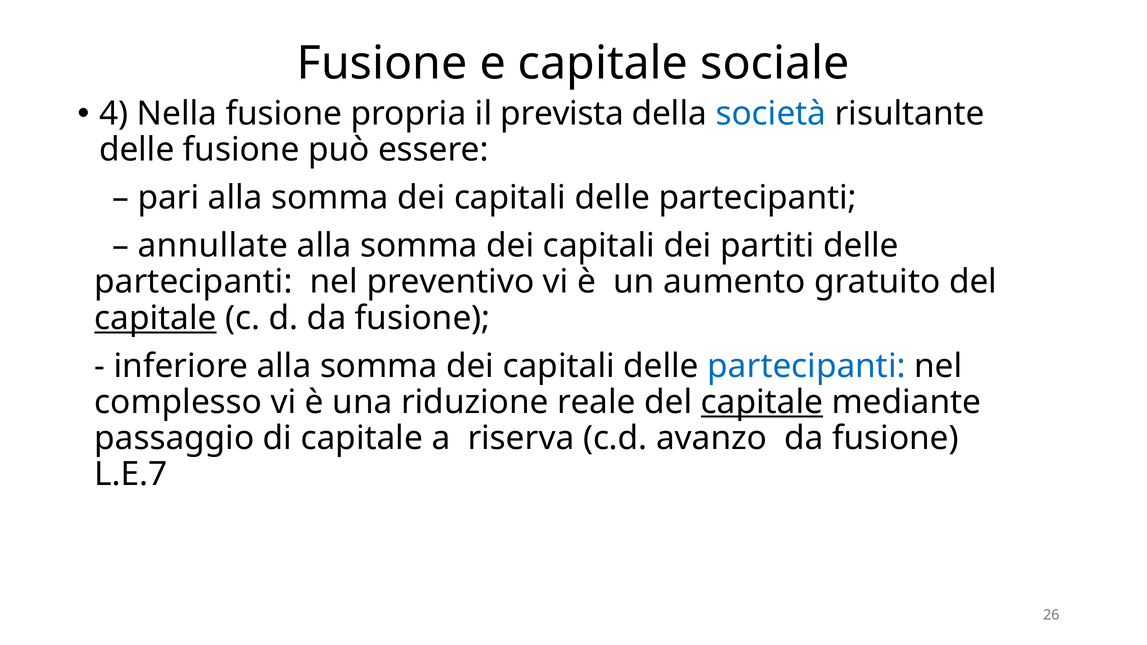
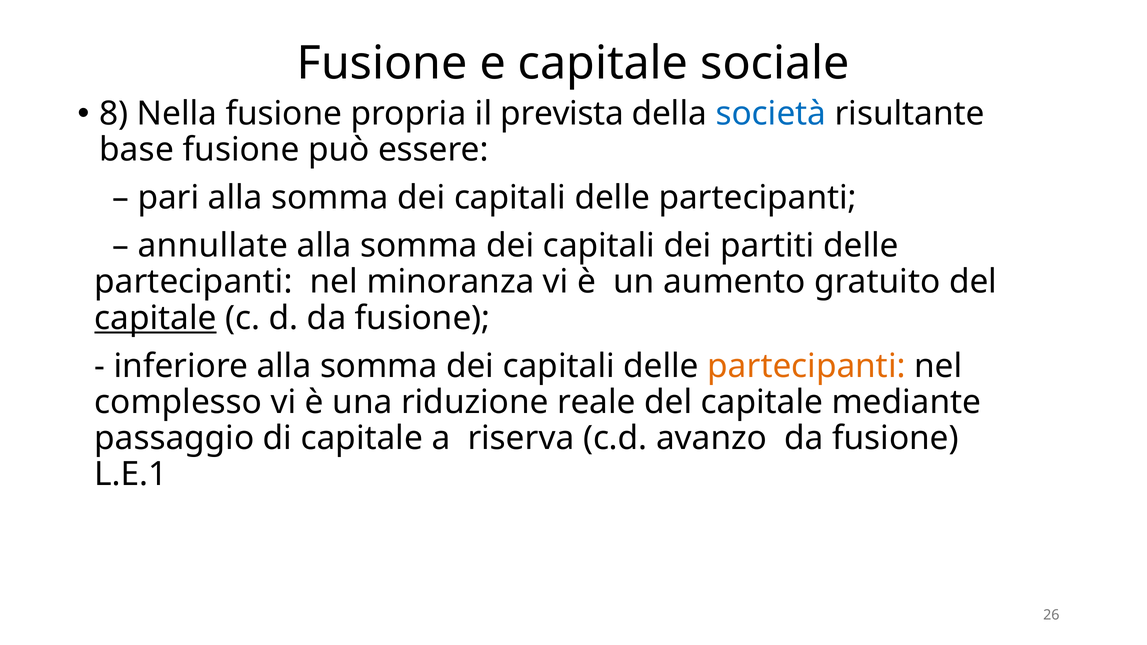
4: 4 -> 8 (114, 114)
delle: delle -> base (137, 150)
preventivo: preventivo -> minoranza (450, 282)
partecipanti colour: blue -> orange (807, 366)
capitale underline: present -> none (762, 402)
L.E.7: L.E.7 -> L.E.1 (131, 474)
